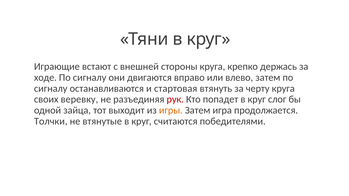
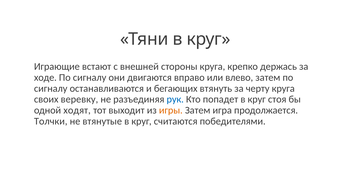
стартовая: стартовая -> бегающих (176, 89)
рук colour: red -> blue (175, 100)
слог: слог -> стоя (277, 100)
зайца: зайца -> ходят (77, 111)
